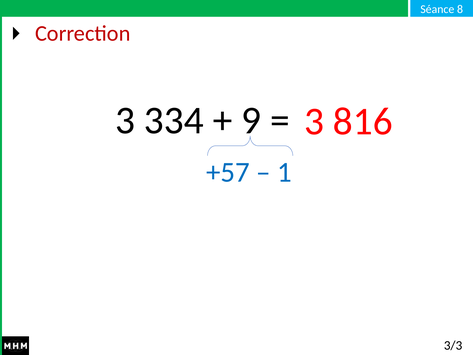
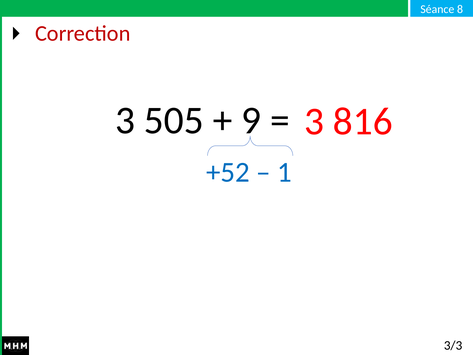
334: 334 -> 505 (174, 120)
+57: +57 -> +52 (228, 172)
